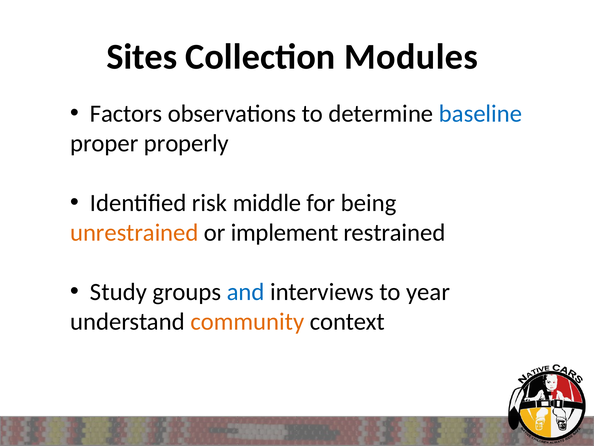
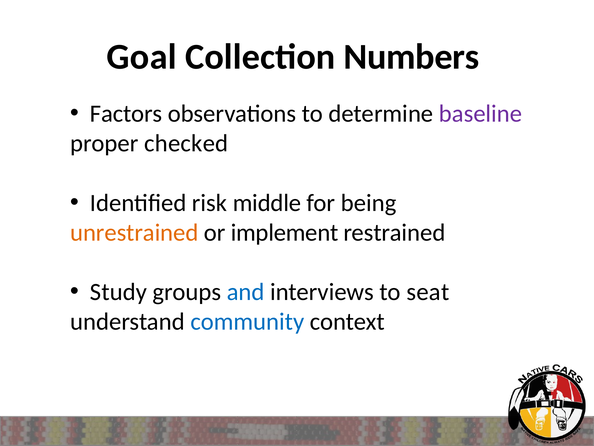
Sites: Sites -> Goal (142, 57)
Modules: Modules -> Numbers (411, 57)
baseline colour: blue -> purple (481, 114)
properly: properly -> checked (186, 143)
year: year -> seat (428, 292)
community colour: orange -> blue (247, 321)
